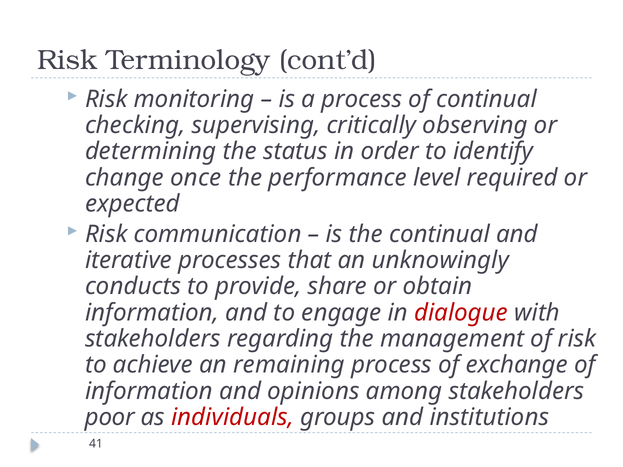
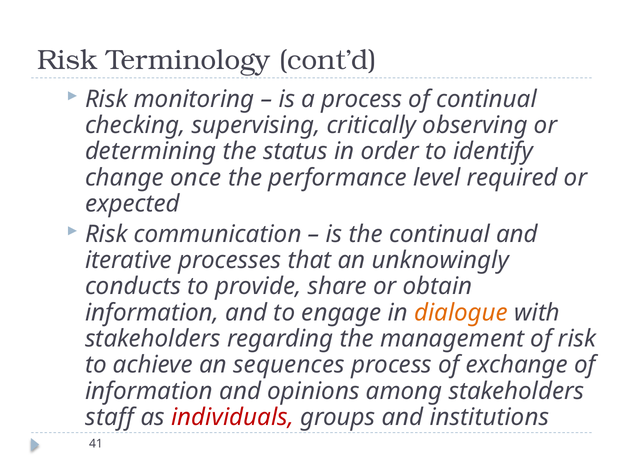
dialogue colour: red -> orange (461, 313)
remaining: remaining -> sequences (289, 365)
poor: poor -> staff (110, 418)
